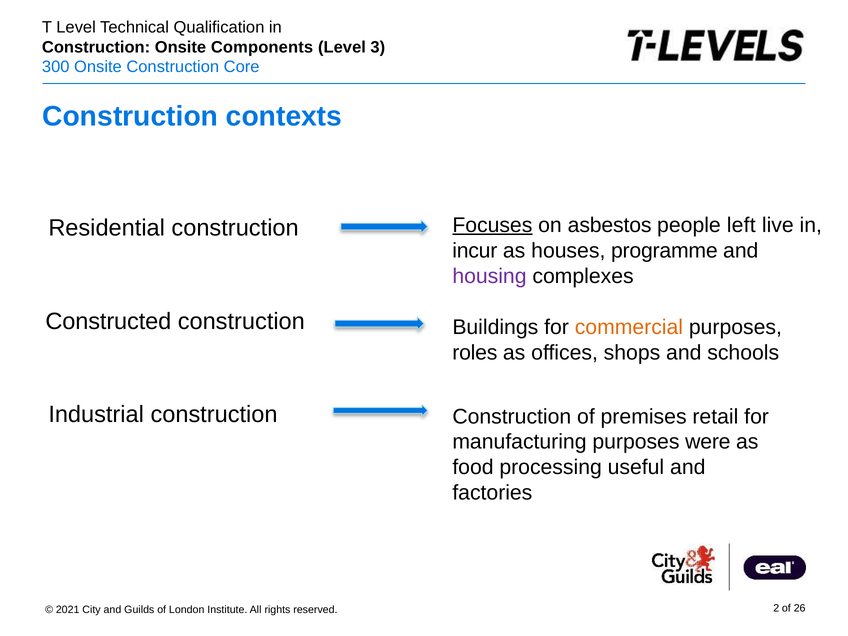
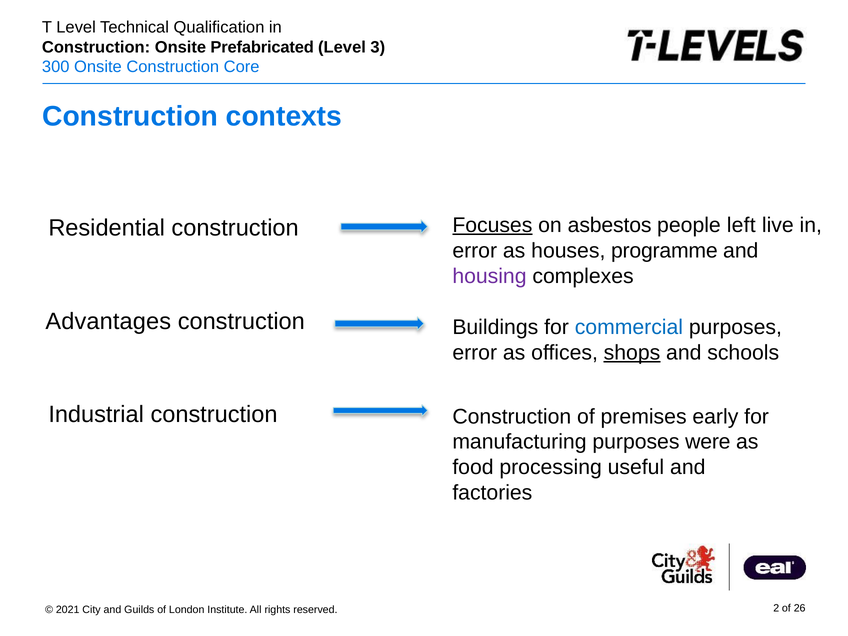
Components: Components -> Prefabricated (262, 47)
incur: incur -> error (475, 251)
Constructed: Constructed -> Advantages (108, 322)
commercial colour: orange -> blue (629, 327)
roles: roles -> error (475, 353)
shops underline: none -> present (632, 353)
retail: retail -> early (715, 417)
